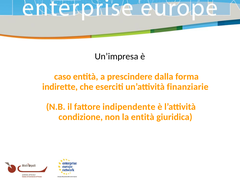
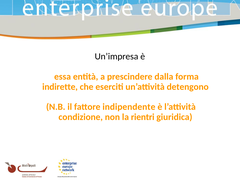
caso: caso -> essa (63, 77)
finanziarie: finanziarie -> detengono (188, 87)
la entità: entità -> rientri (143, 117)
